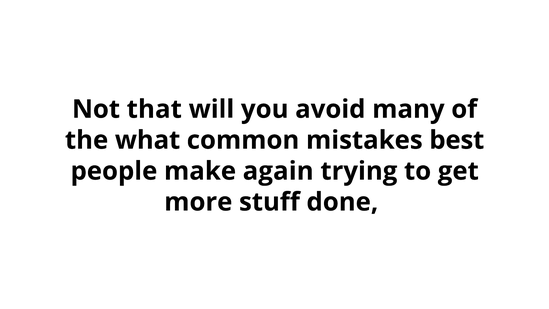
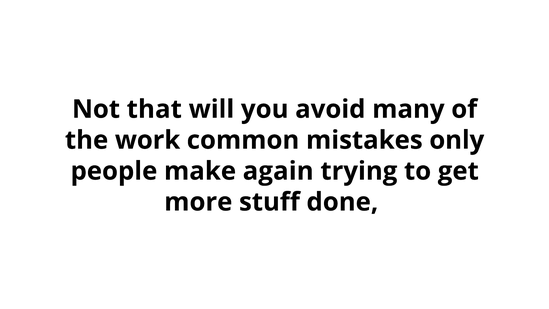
what: what -> work (148, 140)
best: best -> only (457, 140)
